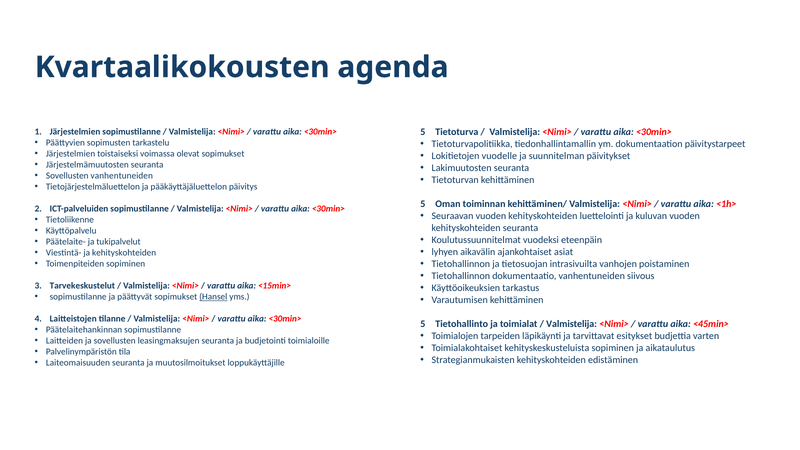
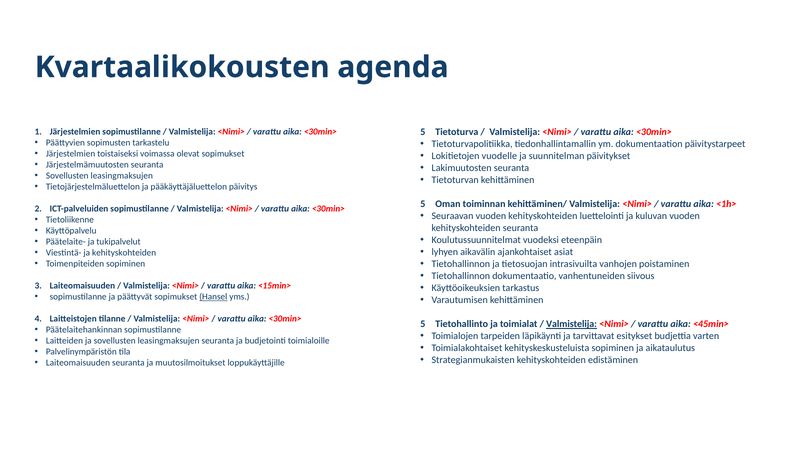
vanhentuneiden: vanhentuneiden -> leasingmaksujen (122, 176)
Tarvekeskustelut: Tarvekeskustelut -> Laiteomaisuuden (82, 286)
Valmistelija underline: none -> present (572, 324)
